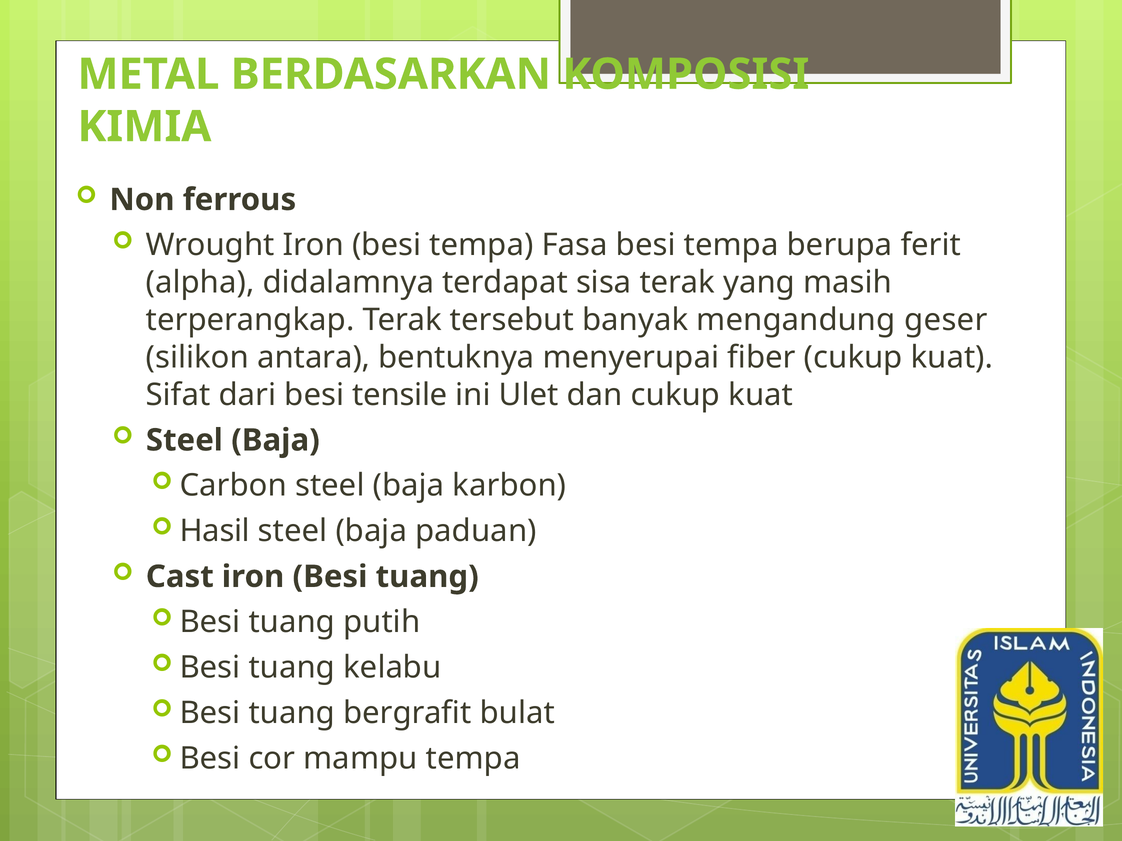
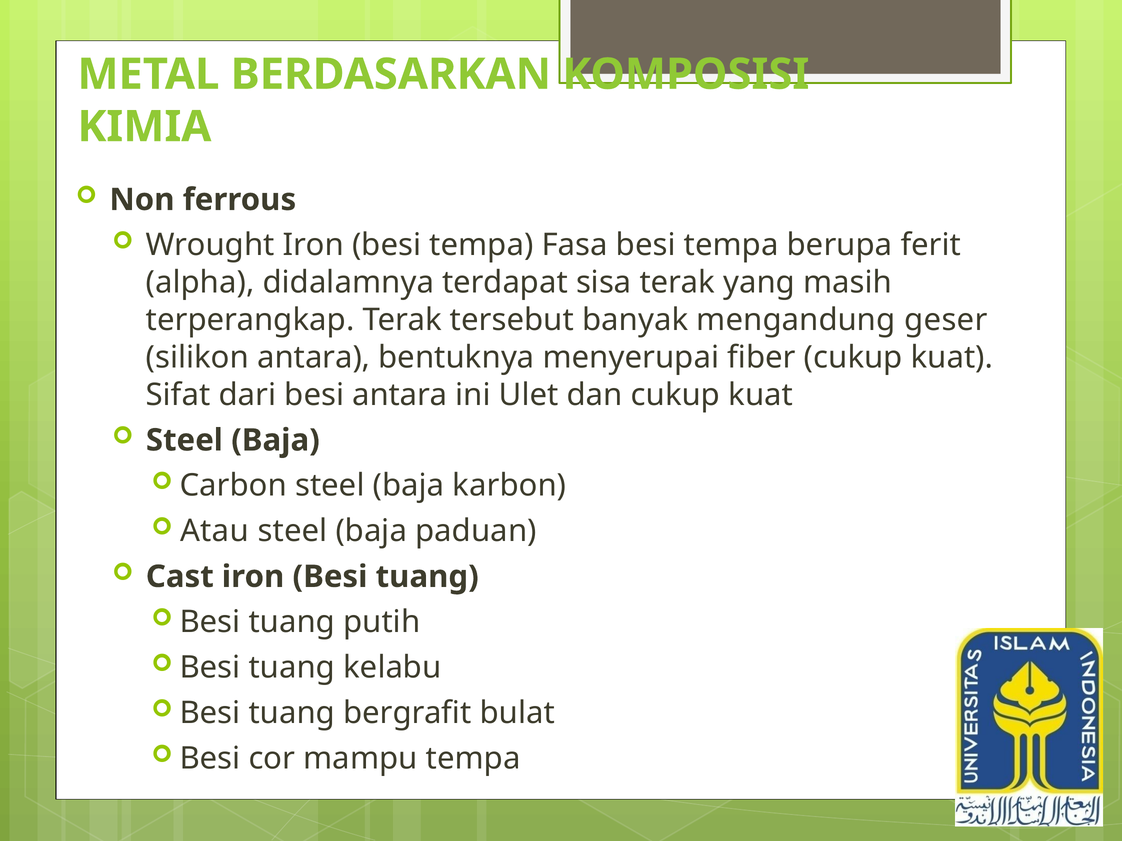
besi tensile: tensile -> antara (400, 395)
Hasil: Hasil -> Atau (214, 531)
